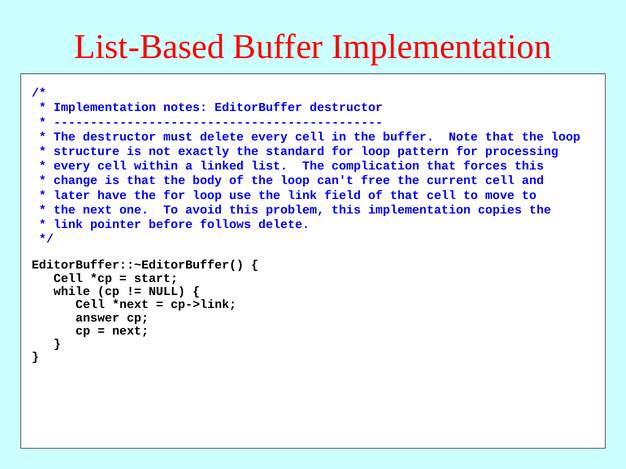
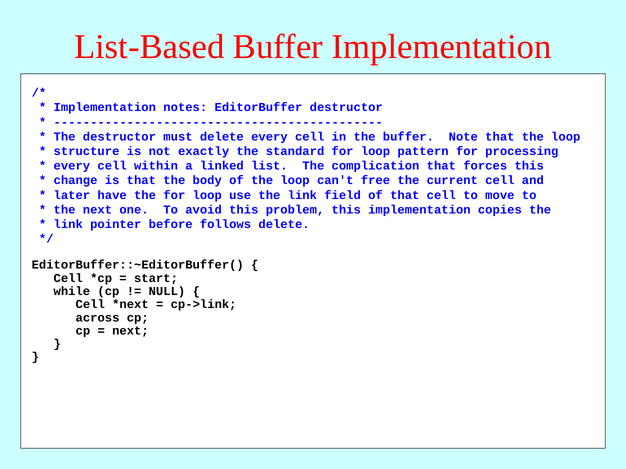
answer: answer -> across (98, 318)
